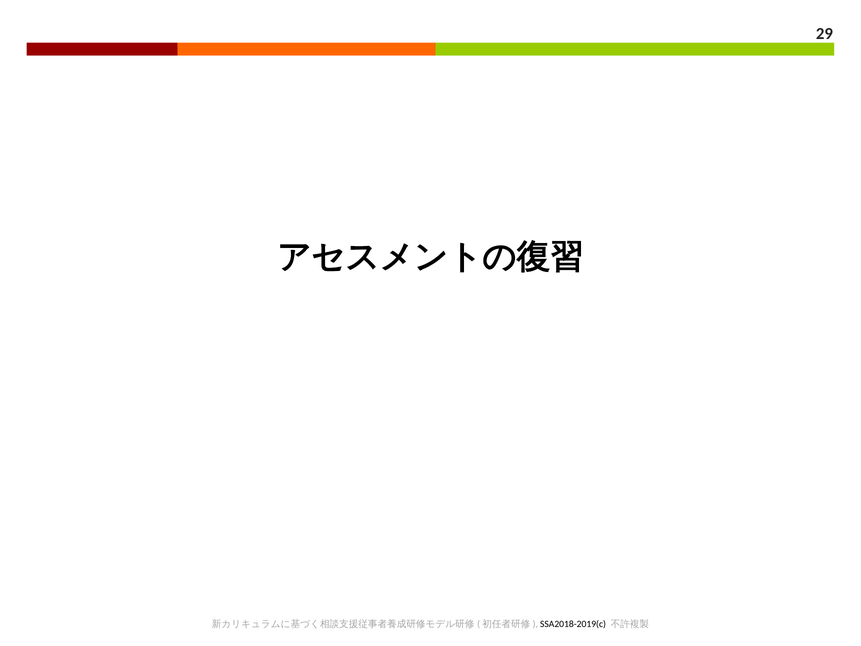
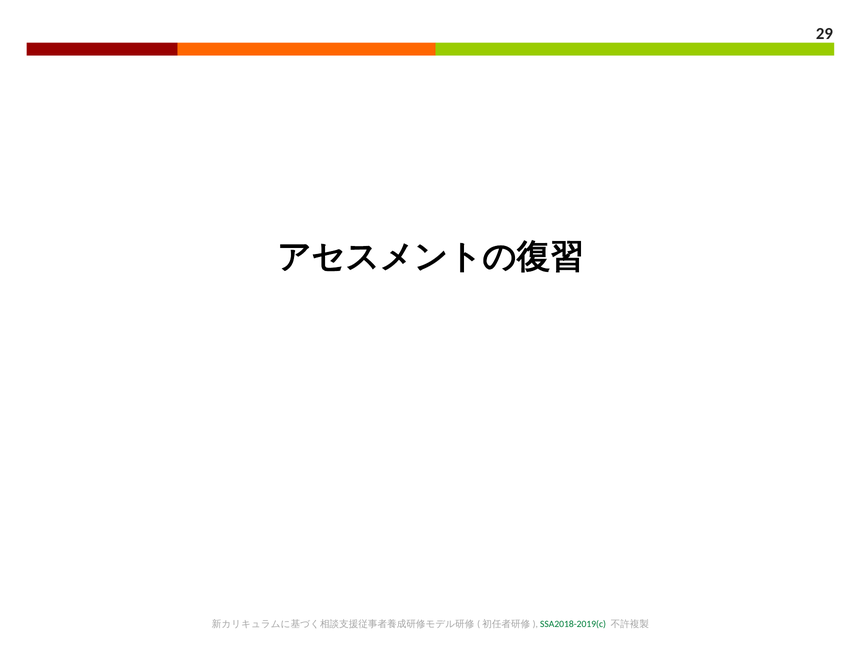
SSA2018-2019(c colour: black -> green (573, 624)
